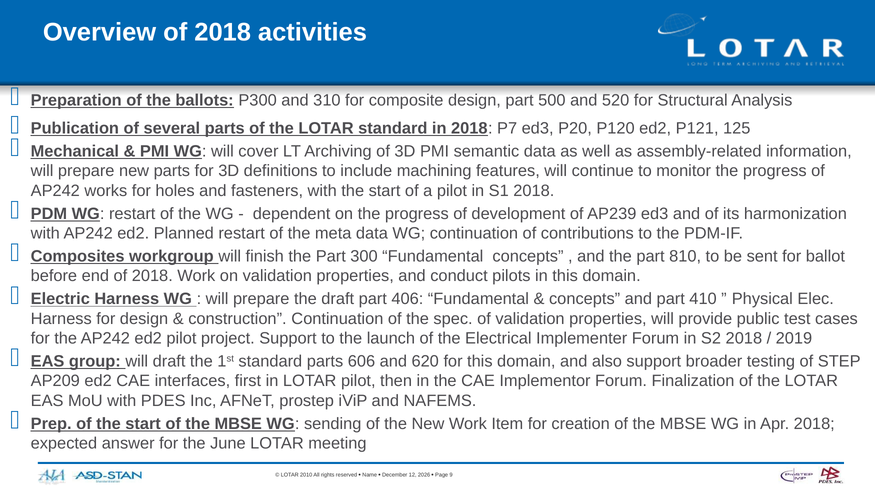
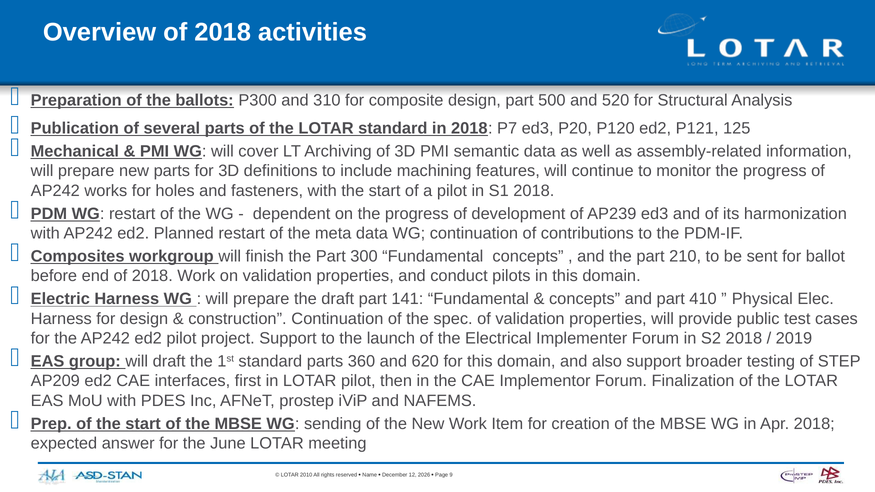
810: 810 -> 210 (685, 256)
406: 406 -> 141 (407, 299)
606: 606 -> 360 (361, 361)
